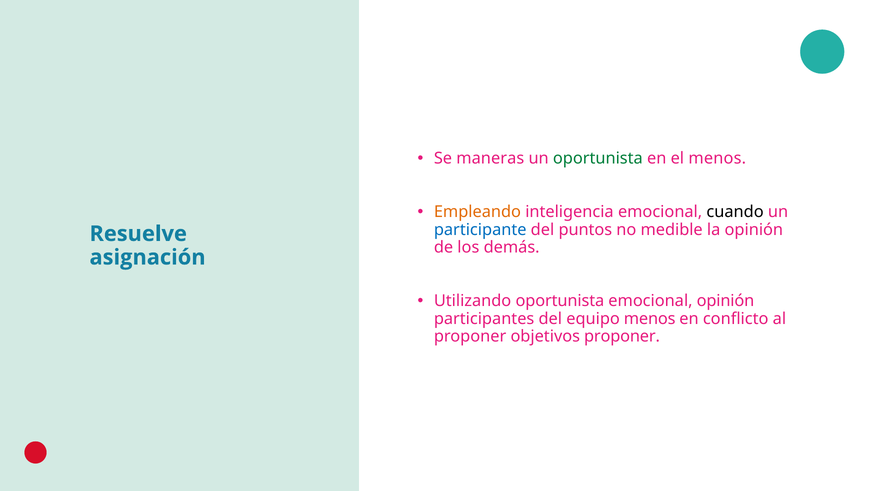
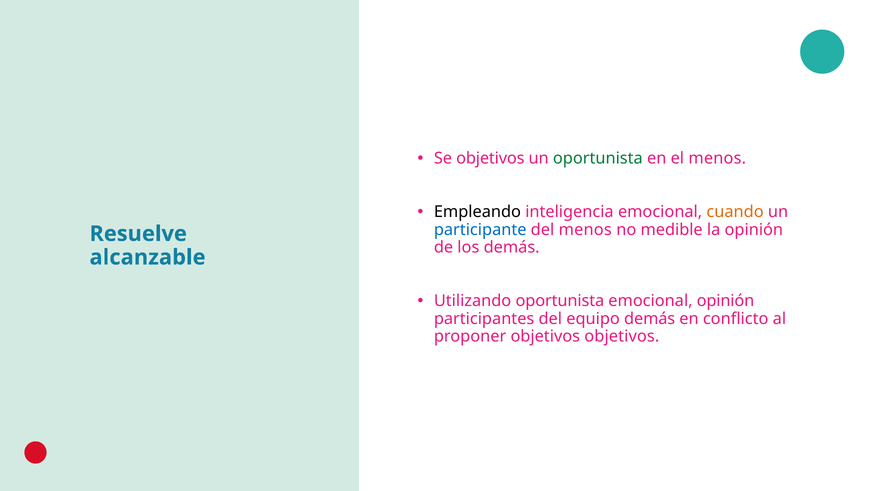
Se maneras: maneras -> objetivos (490, 159)
Empleando colour: orange -> black (477, 212)
cuando colour: black -> orange (735, 212)
del puntos: puntos -> menos (585, 230)
asignación: asignación -> alcanzable (148, 257)
equipo menos: menos -> demás (650, 319)
objetivos proponer: proponer -> objetivos (622, 336)
